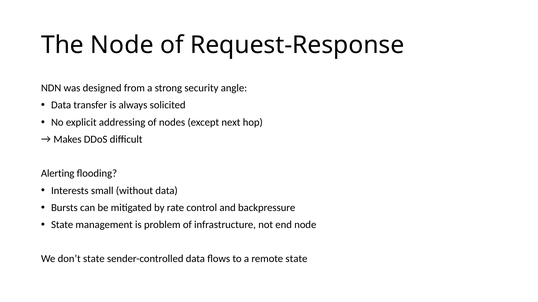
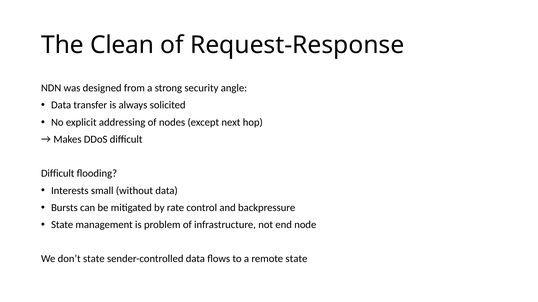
The Node: Node -> Clean (122, 45)
Alerting: Alerting -> Difficult (58, 174)
